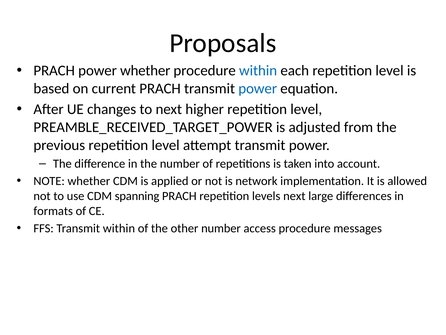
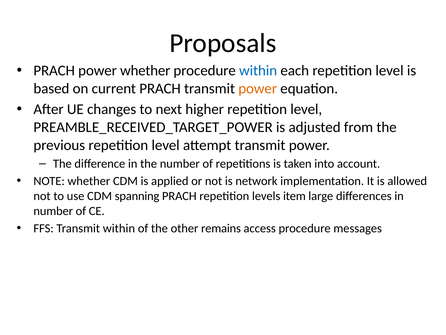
power colour: blue -> orange (258, 88)
levels next: next -> item (294, 196)
formats: formats -> number (53, 211)
other number: number -> remains (221, 228)
